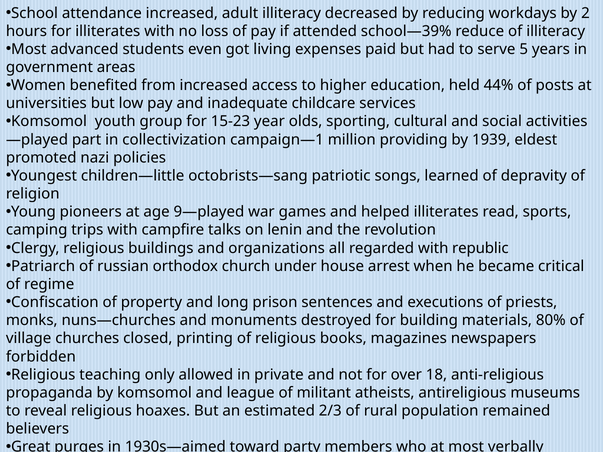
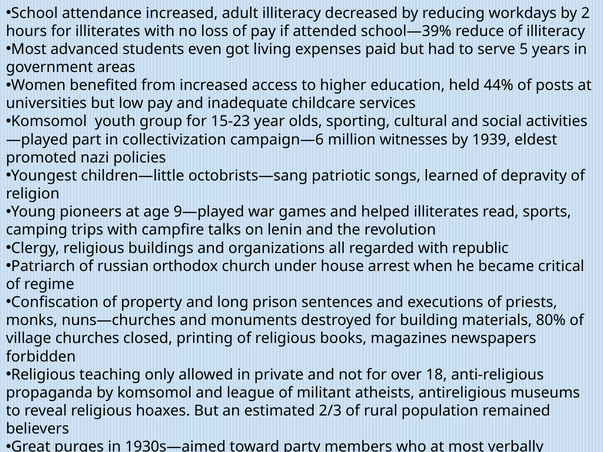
campaign—1: campaign—1 -> campaign—6 (277, 140)
providing: providing -> witnesses (414, 140)
